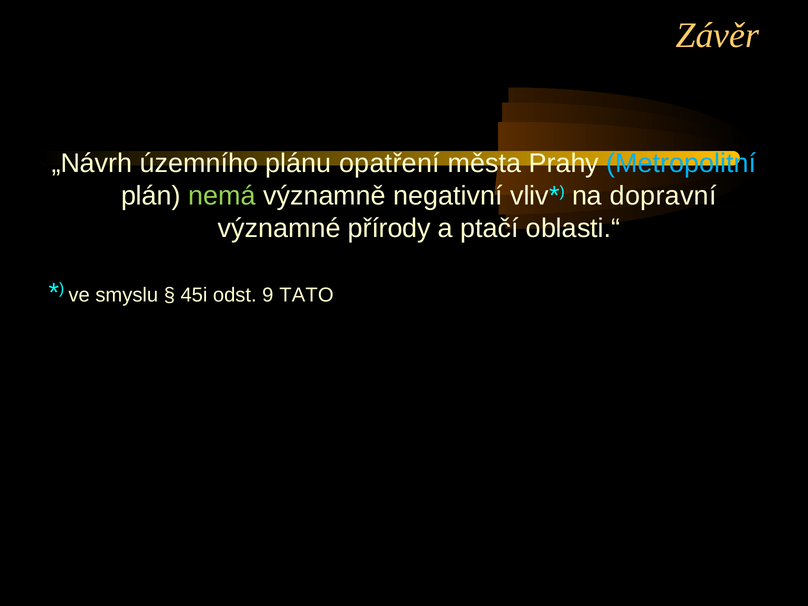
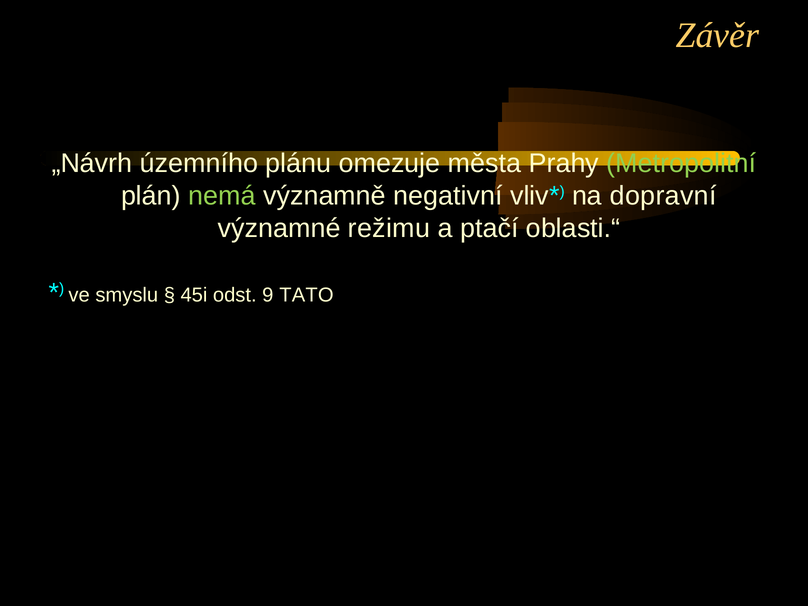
opatření: opatření -> omezuje (390, 164)
Metropolitní colour: light blue -> light green (681, 164)
přírody: přírody -> režimu (389, 228)
